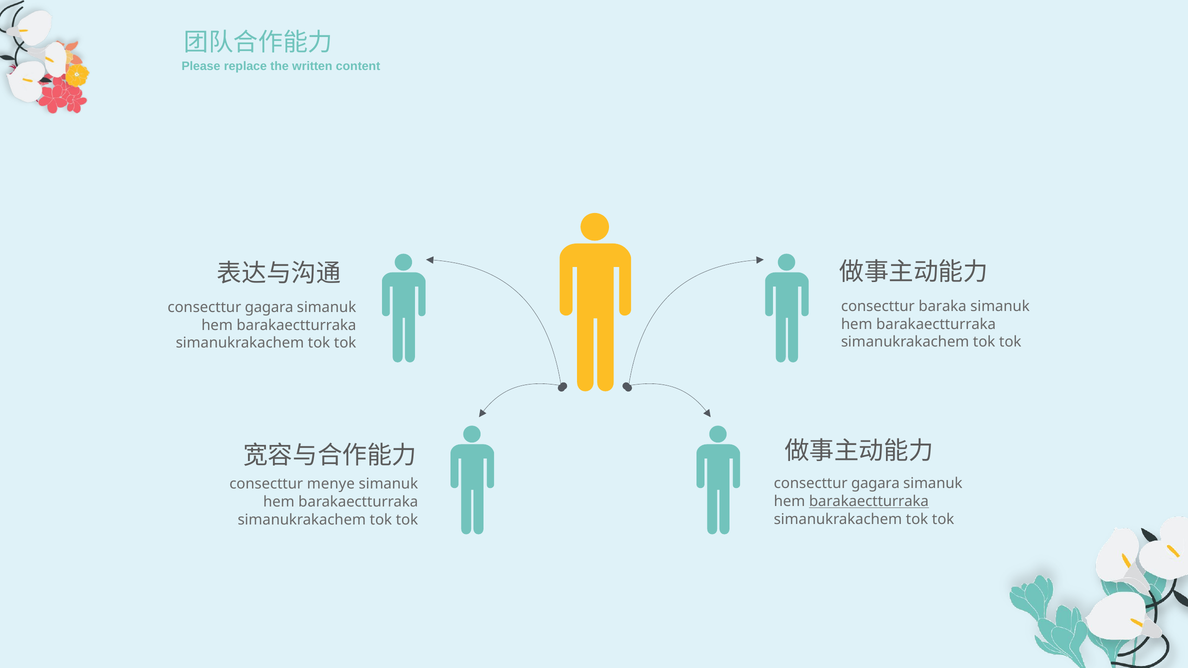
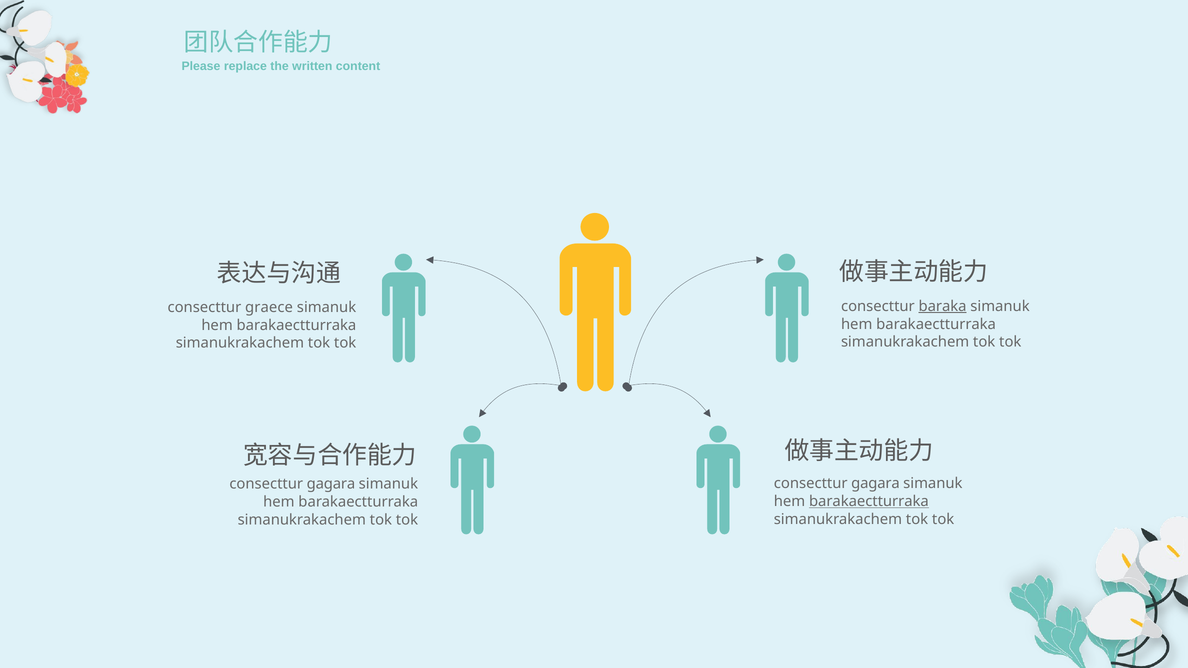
baraka underline: none -> present (943, 306)
gagara: gagara -> graece (269, 307)
menye: menye -> gagara (331, 484)
